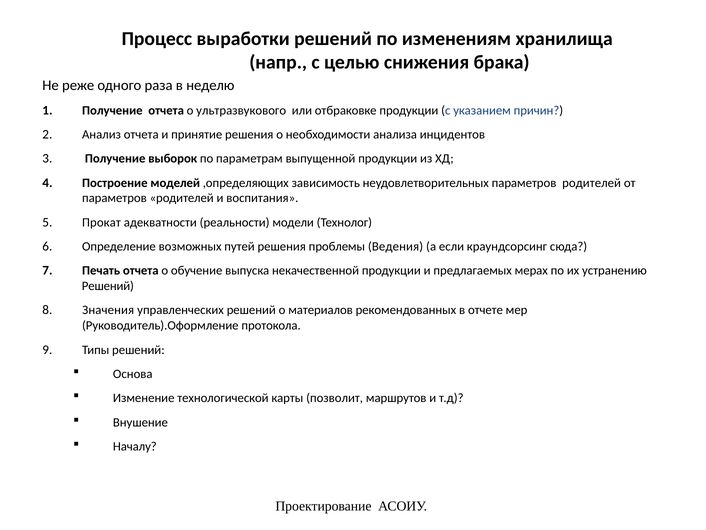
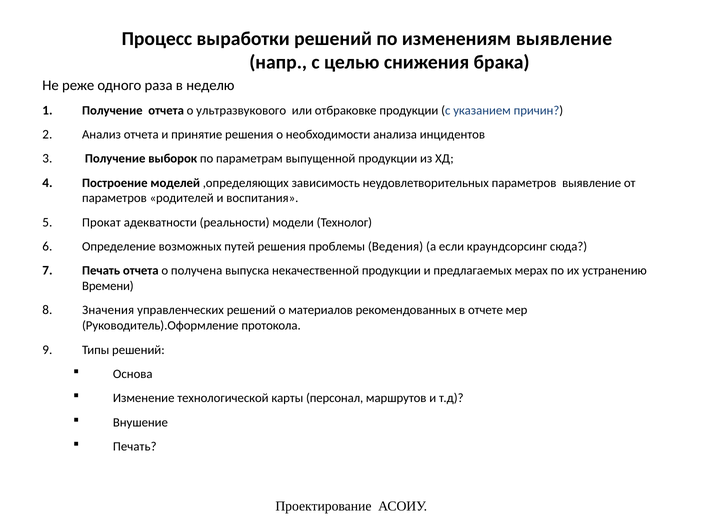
изменениям хранилища: хранилища -> выявление (564, 39)
неудовлетворительных параметров родителей: родителей -> выявление (592, 183)
обучение: обучение -> получена (197, 271)
Решений: Решений -> Времени (108, 286)
позволит: позволит -> персонал (335, 398)
Началу: Началу -> Печать (135, 446)
